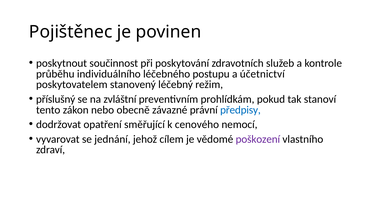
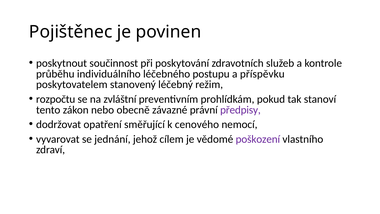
účetnictví: účetnictví -> příspěvku (262, 74)
příslušný: příslušný -> rozpočtu (56, 99)
předpisy colour: blue -> purple (240, 110)
